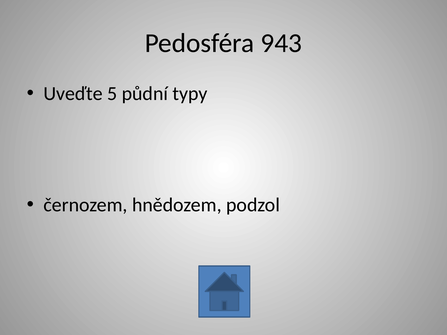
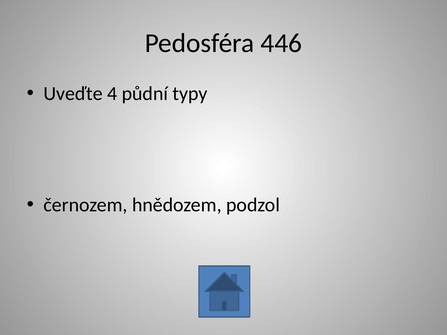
943: 943 -> 446 (281, 43)
5: 5 -> 4 (112, 94)
